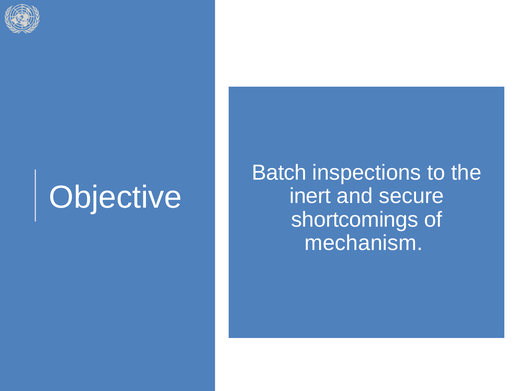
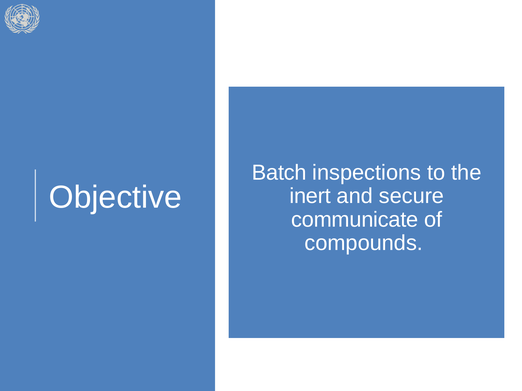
shortcomings: shortcomings -> communicate (355, 220)
mechanism: mechanism -> compounds (364, 243)
